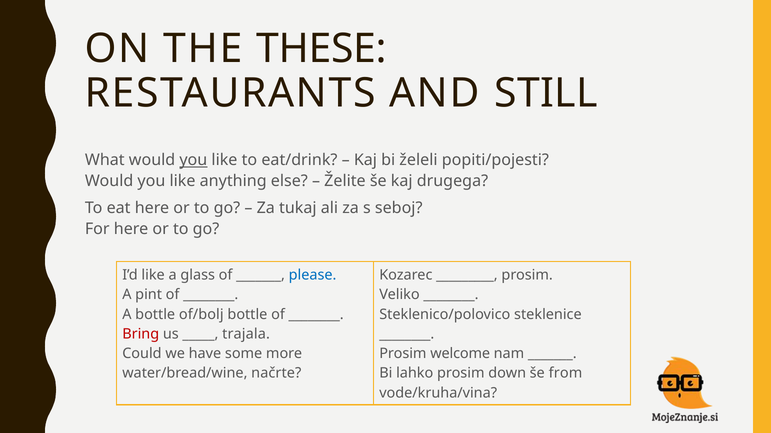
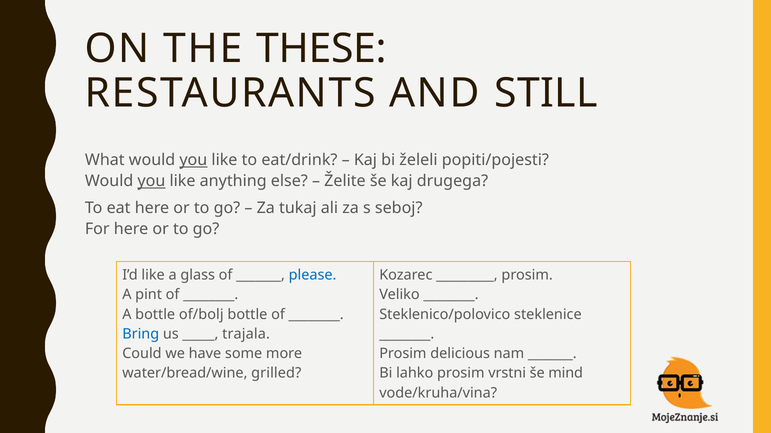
you underline: none -> present (151, 181)
Bring colour: red -> blue (141, 334)
welcome: welcome -> delicious (460, 354)
načrte: načrte -> grilled (276, 374)
down: down -> vrstni (507, 374)
from: from -> mind (566, 374)
